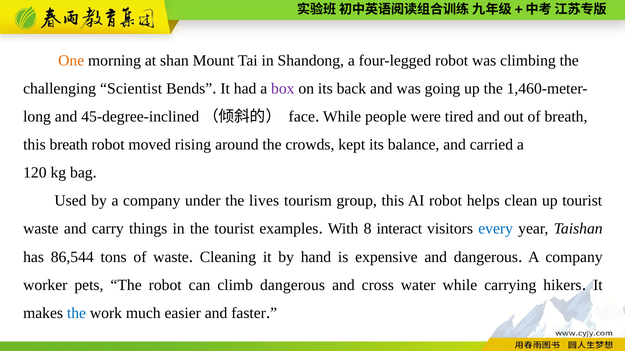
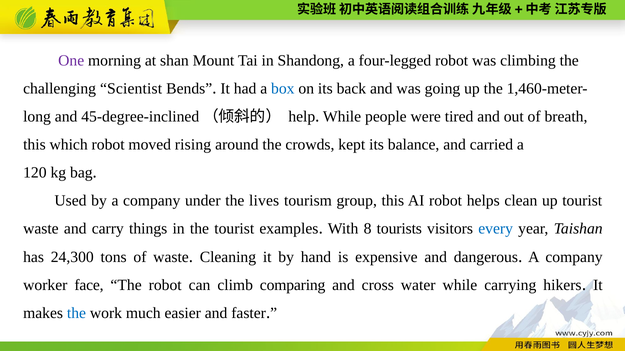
One colour: orange -> purple (71, 60)
box colour: purple -> blue (283, 89)
face: face -> help (302, 117)
this breath: breath -> which (69, 145)
interact: interact -> tourists (399, 229)
86,544: 86,544 -> 24,300 (72, 257)
pets: pets -> face (89, 285)
climb dangerous: dangerous -> comparing (293, 285)
